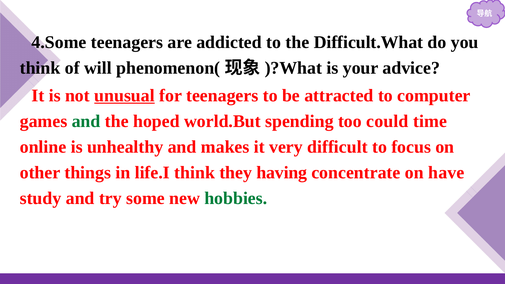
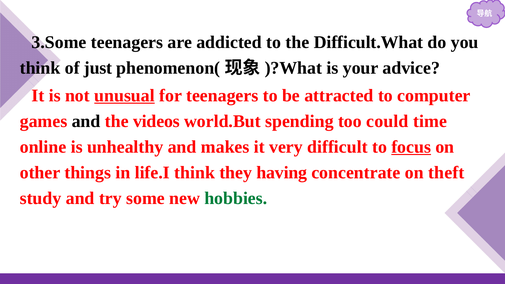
4.Some: 4.Some -> 3.Some (59, 42)
will: will -> just (98, 68)
and colour: green -> black (86, 121)
hoped: hoped -> videos (156, 121)
focus underline: none -> present (411, 147)
have: have -> theft (446, 173)
